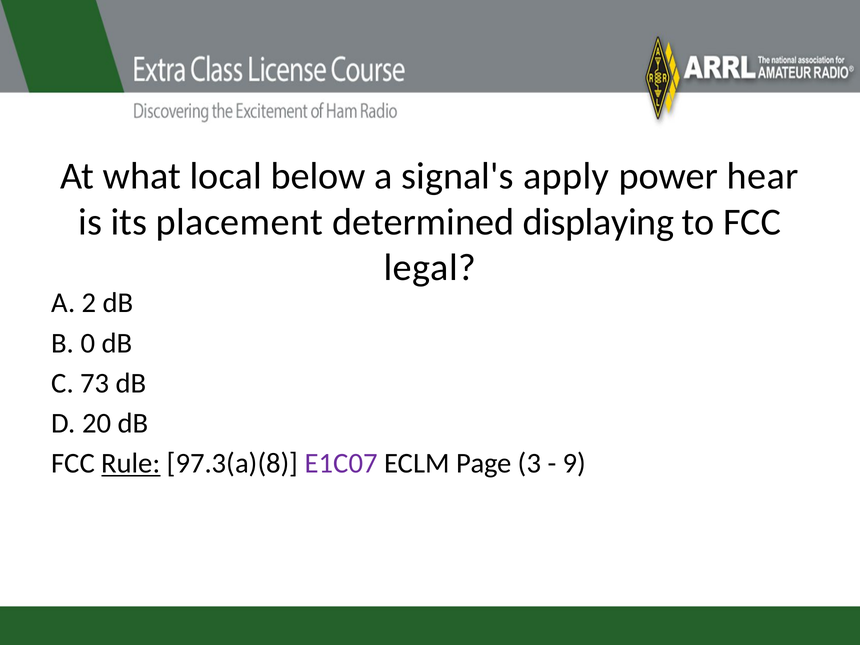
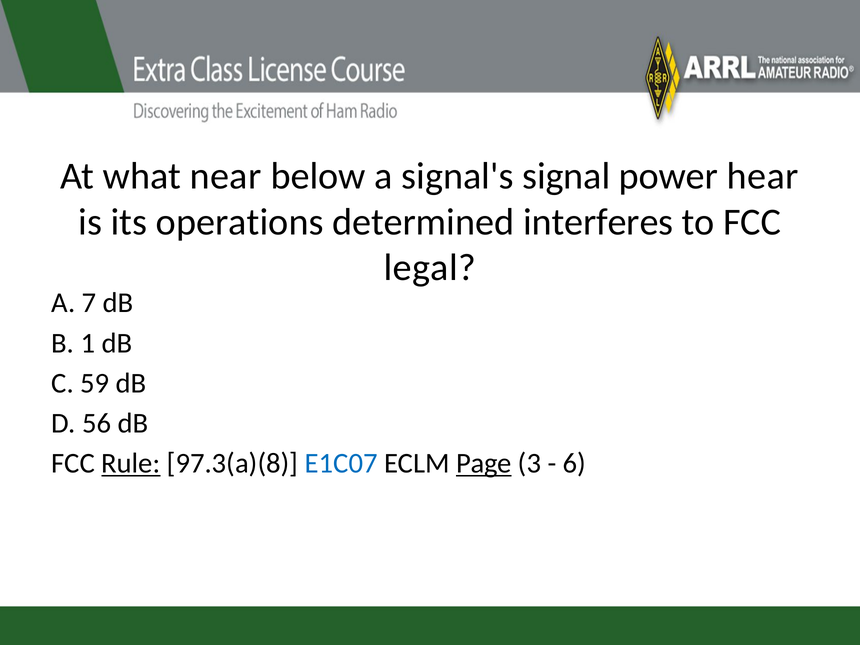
local: local -> near (225, 176)
apply: apply -> signal (566, 176)
placement: placement -> operations (240, 222)
displaying: displaying -> interferes (598, 222)
2: 2 -> 7 (89, 303)
0: 0 -> 1 (88, 343)
73: 73 -> 59 (95, 383)
20: 20 -> 56 (97, 423)
E1C07 colour: purple -> blue (341, 463)
Page underline: none -> present (484, 463)
9: 9 -> 6 (575, 463)
